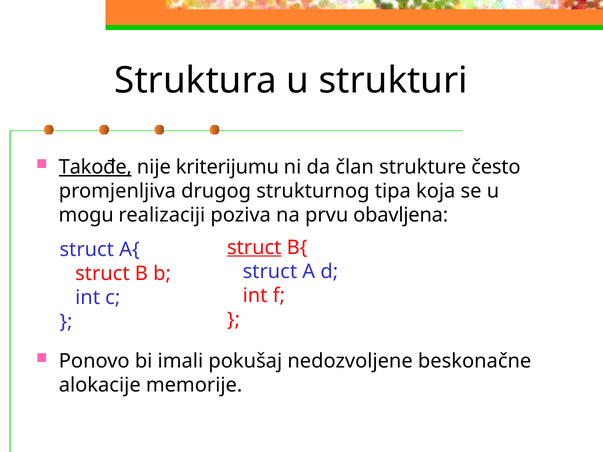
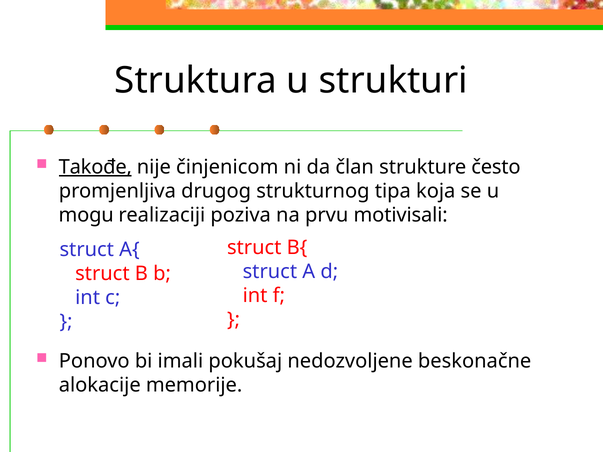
kriterijumu: kriterijumu -> činjenicom (227, 167)
obavljena: obavljena -> motivisali (401, 215)
struct underline: present -> none (254, 248)
